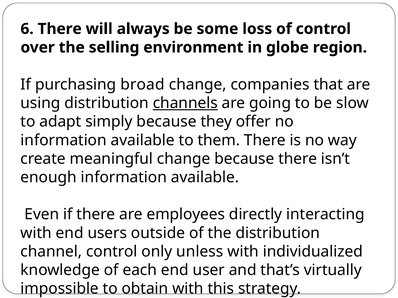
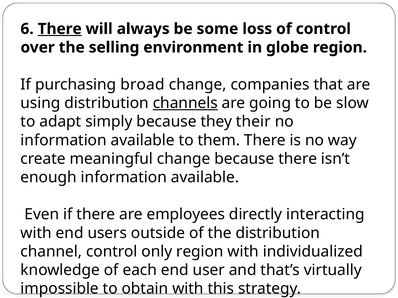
There underline: none -> present (60, 29)
offer: offer -> their (253, 122)
only unless: unless -> region (200, 252)
